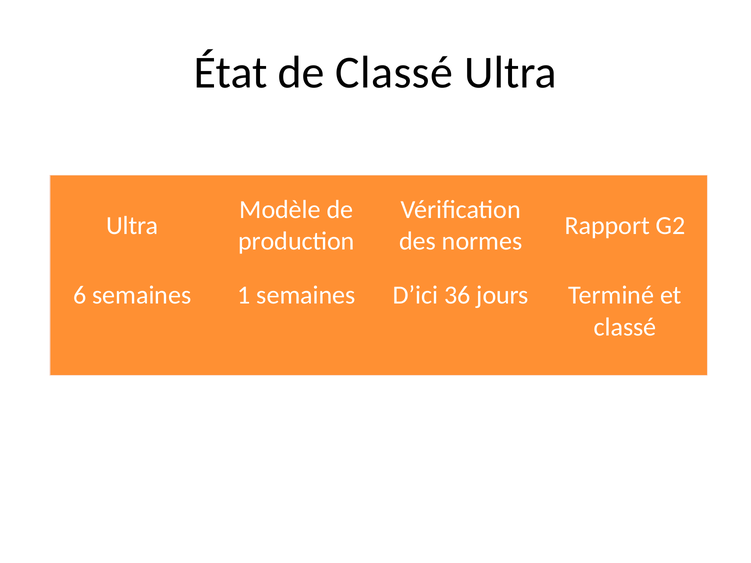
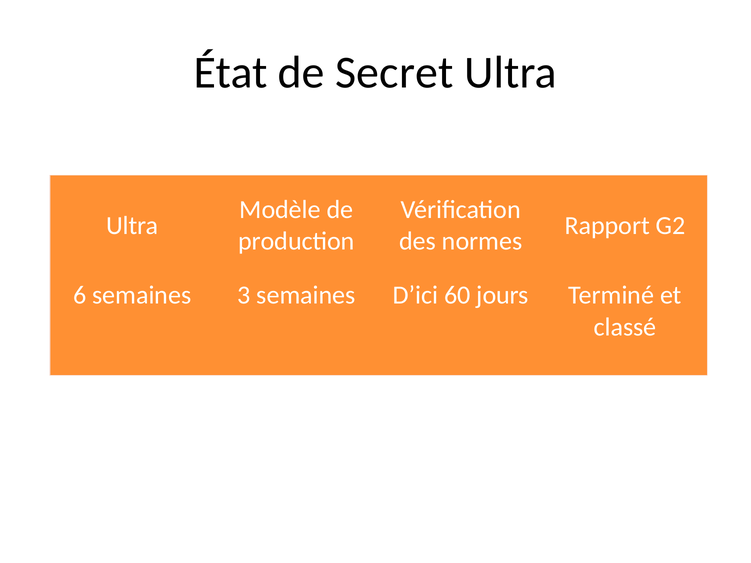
de Classé: Classé -> Secret (394, 73)
1: 1 -> 3 (244, 295)
36: 36 -> 60 (457, 295)
